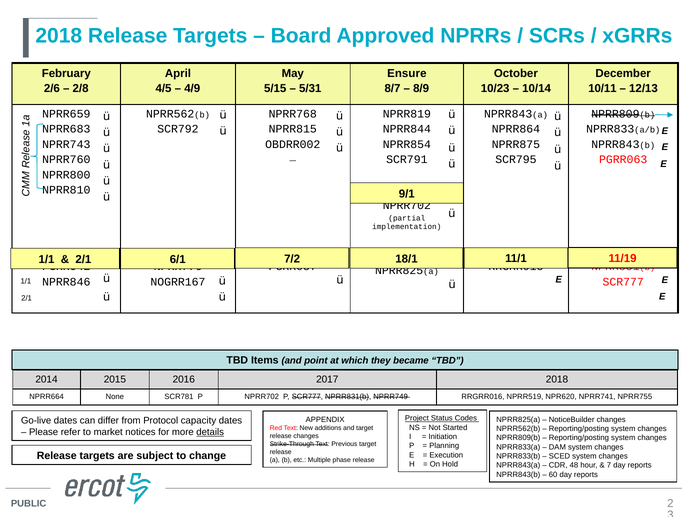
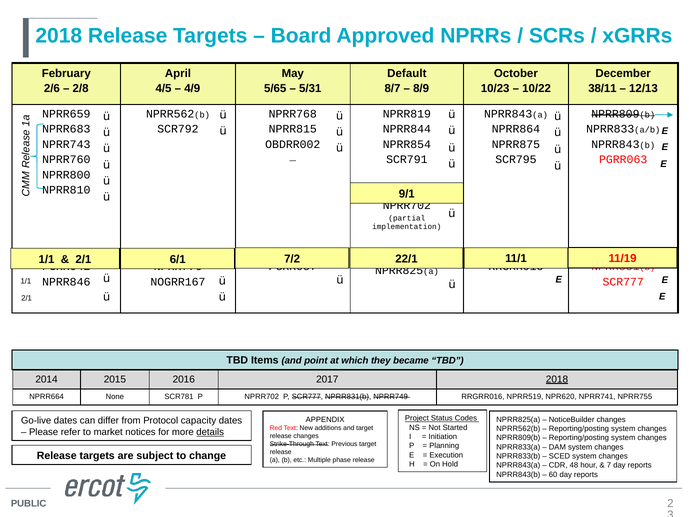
Ensure: Ensure -> Default (407, 73)
5/15: 5/15 -> 5/65 (275, 88)
10/14: 10/14 -> 10/22 (537, 88)
10/11: 10/11 -> 38/11 (602, 88)
18/1: 18/1 -> 22/1 (407, 259)
2018 underline: none -> present (557, 379)
